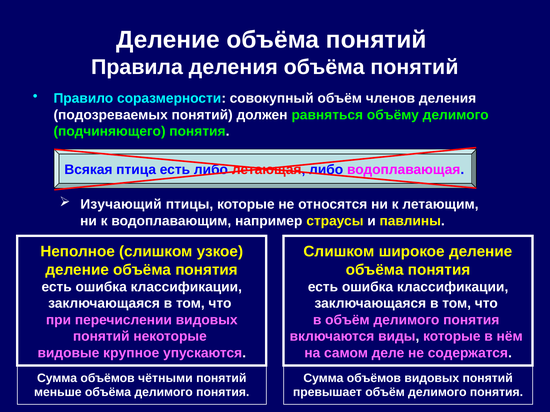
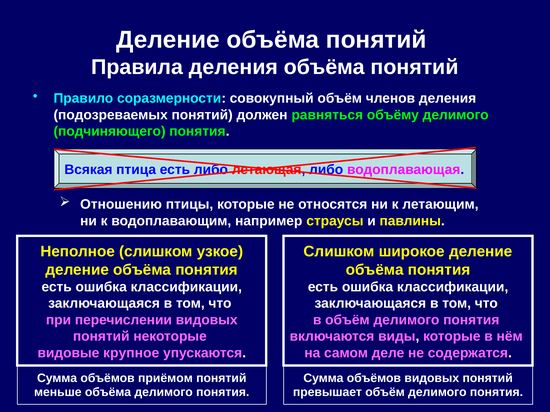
Изучающий: Изучающий -> Отношению (121, 205)
чётными: чётными -> приёмом (165, 379)
